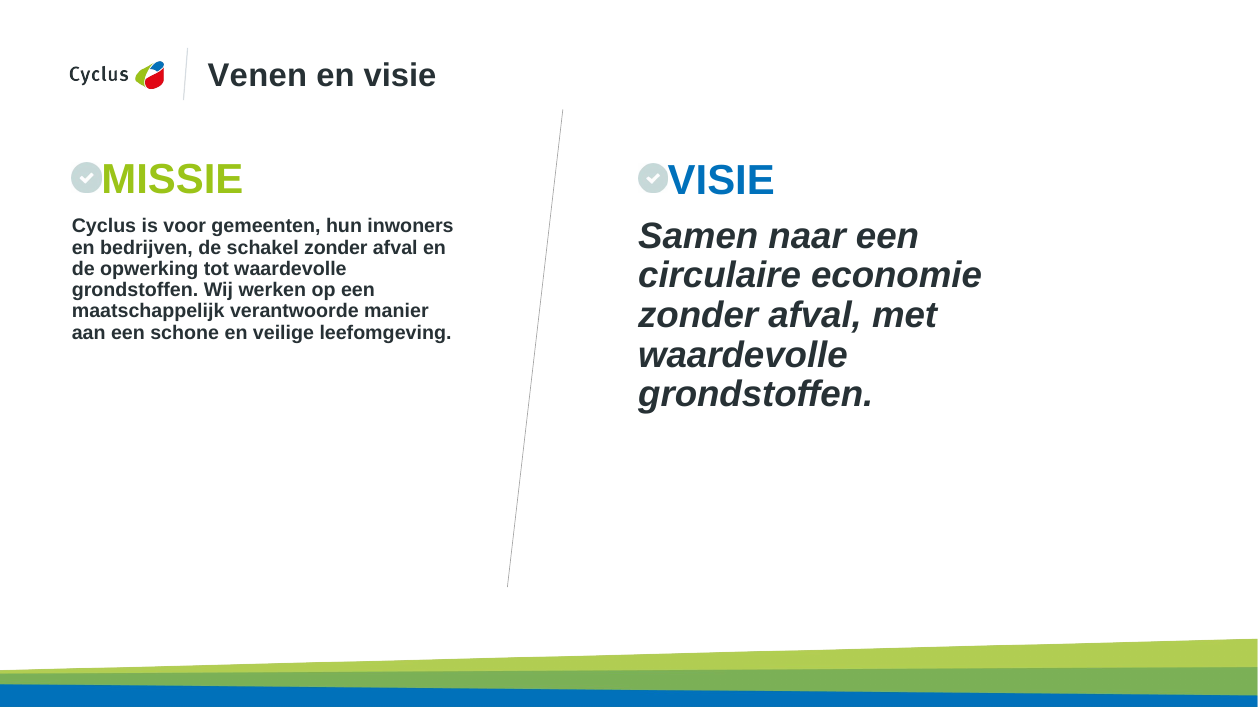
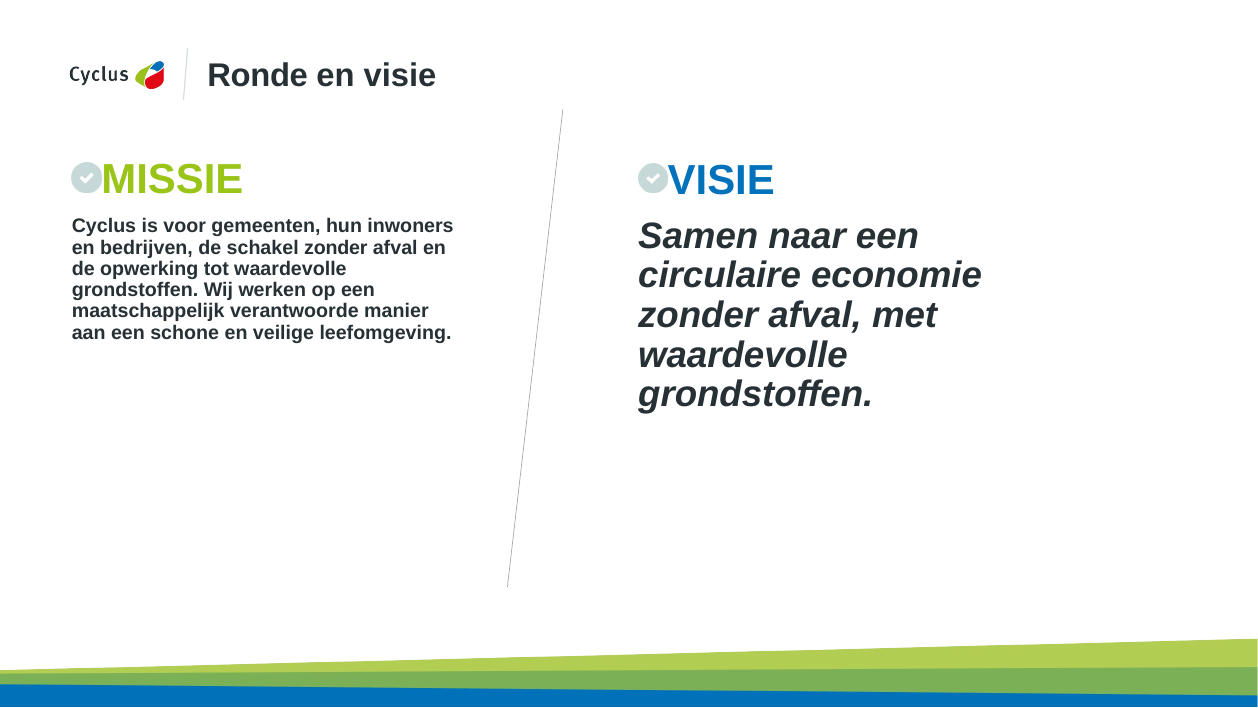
Venen: Venen -> Ronde (258, 76)
